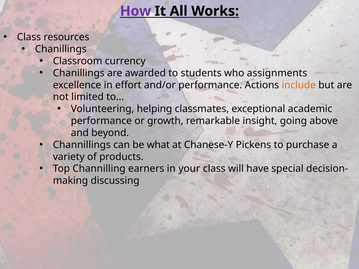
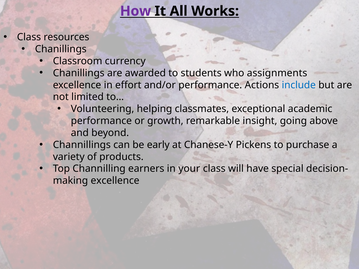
include colour: orange -> blue (299, 85)
what: what -> early (158, 145)
discussing: discussing -> excellence (115, 181)
